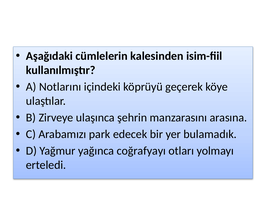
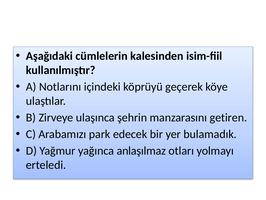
arasına: arasına -> getiren (228, 117)
coğrafyayı: coğrafyayı -> anlaşılmaz (141, 150)
